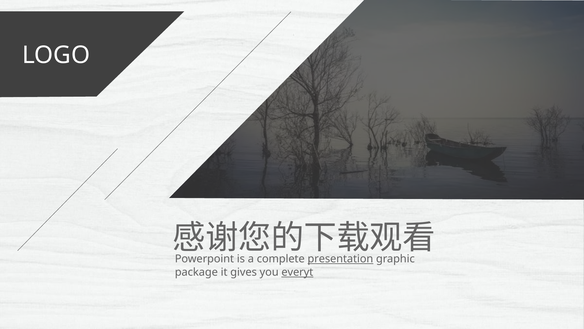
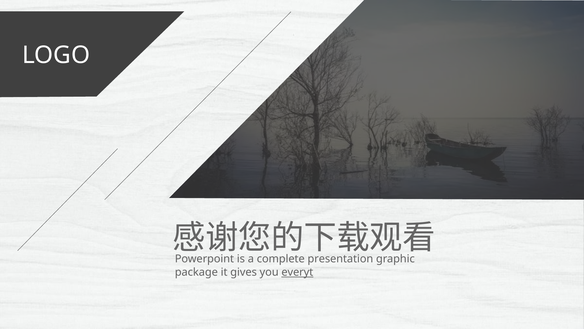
presentation underline: present -> none (340, 259)
